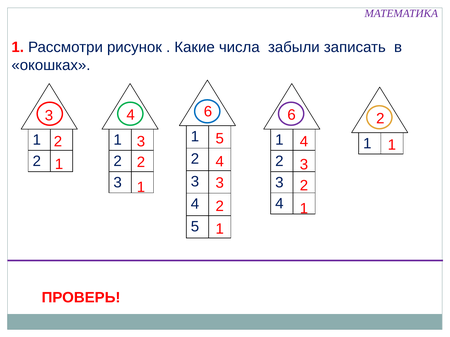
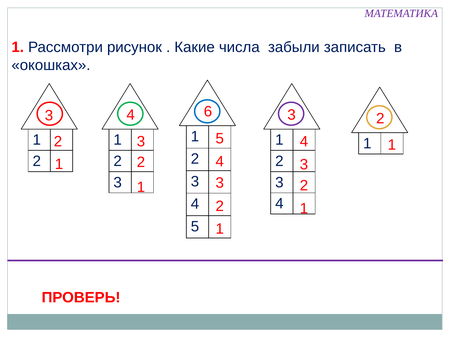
4 6: 6 -> 3 (292, 115)
